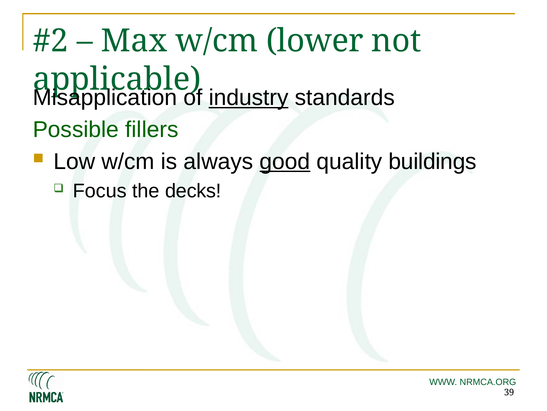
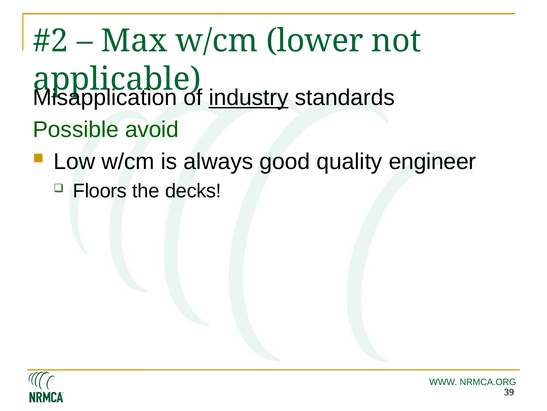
fillers: fillers -> avoid (152, 129)
good underline: present -> none (285, 161)
buildings: buildings -> engineer (432, 161)
Focus: Focus -> Floors (100, 191)
